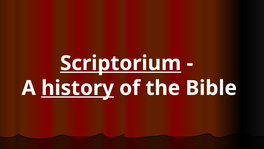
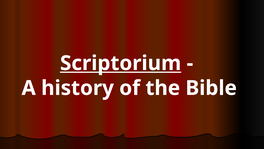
history underline: present -> none (78, 88)
